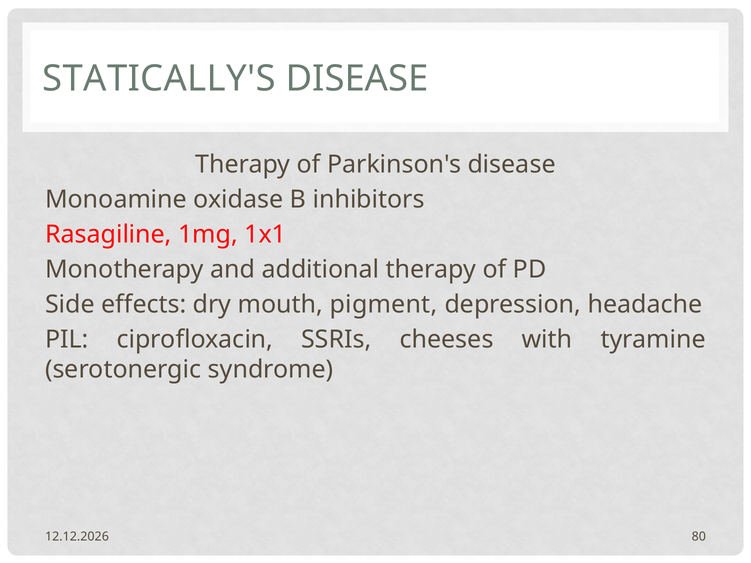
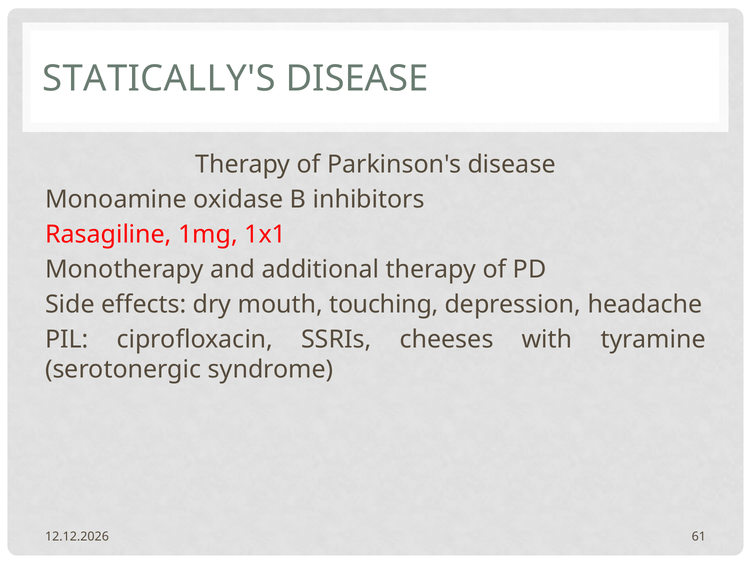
pigment: pigment -> touching (384, 305)
80: 80 -> 61 (699, 537)
